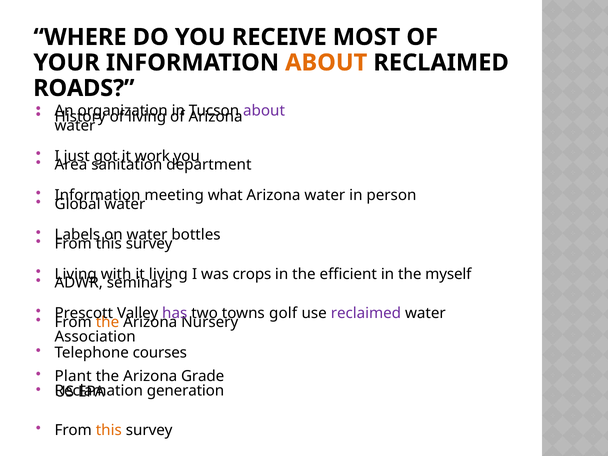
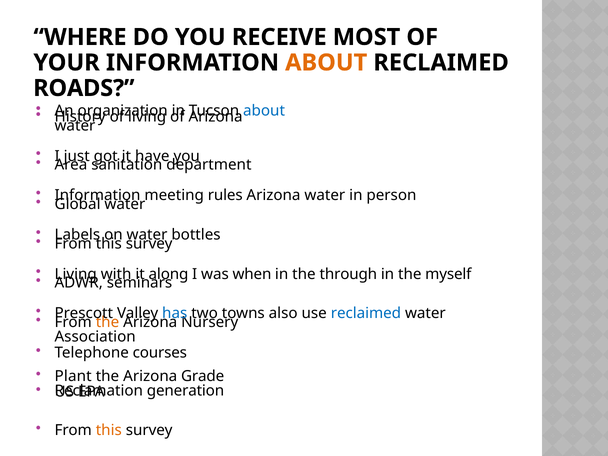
about colour: purple -> blue (264, 111)
work: work -> have (152, 156)
what: what -> rules (225, 195)
living: living -> along (168, 274)
crops: crops -> when (252, 274)
efficient: efficient -> through (348, 274)
has colour: purple -> blue (175, 313)
golf: golf -> also (283, 313)
reclaimed colour: purple -> blue (366, 313)
